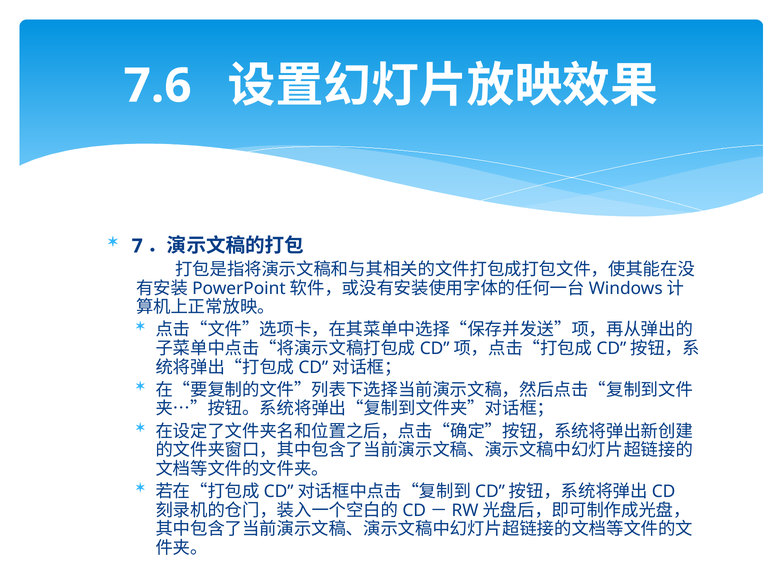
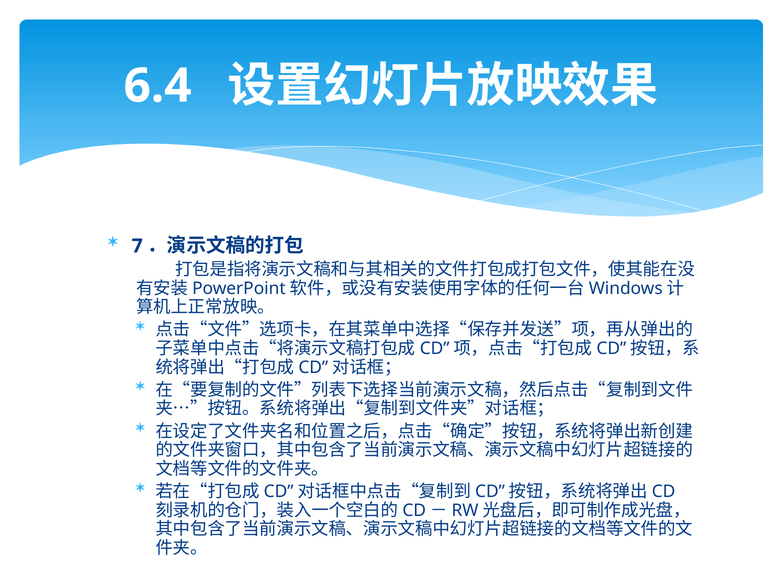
7.6: 7.6 -> 6.4 (158, 86)
